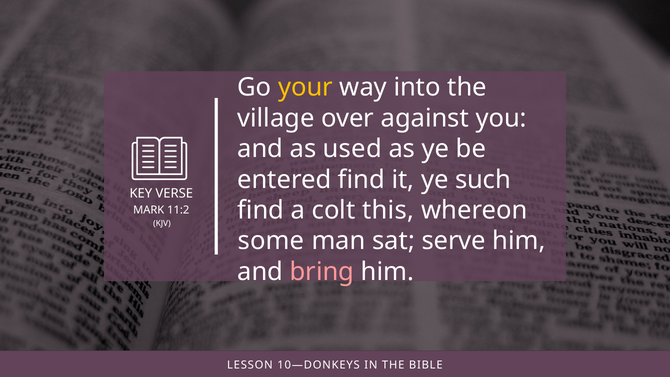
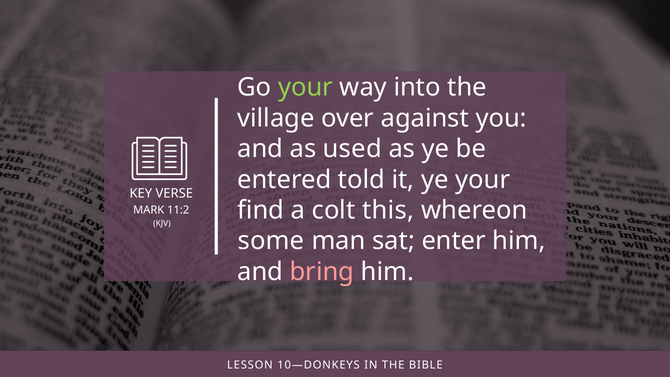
your colour: yellow -> light green (305, 87)
entered find: find -> told (361, 179)
ye such: such -> your (483, 179)
serve: serve -> enter (454, 241)
